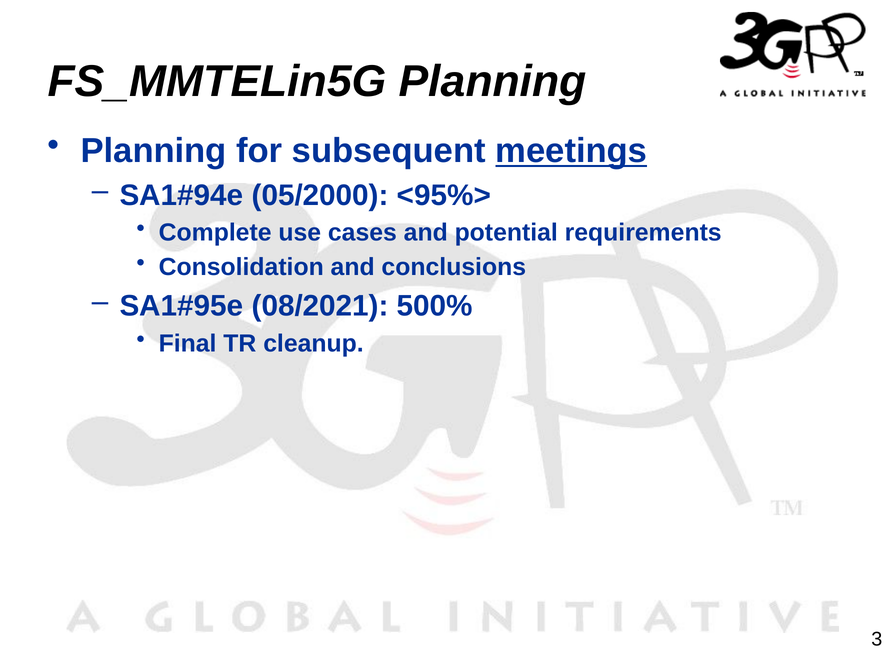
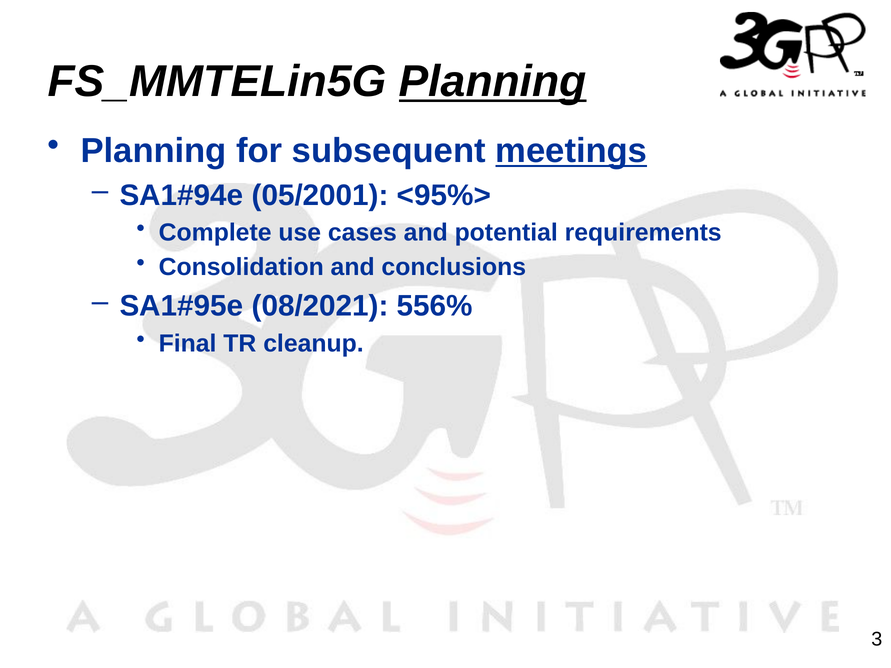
Planning underline: none -> present (493, 82)
05/2000: 05/2000 -> 05/2001 (320, 195)
500%: 500% -> 556% (435, 306)
